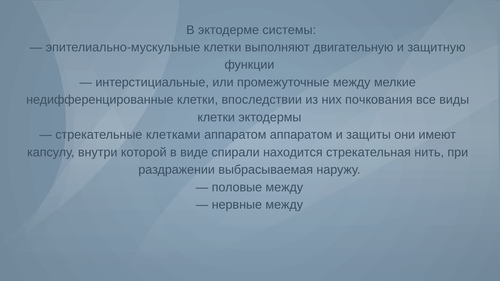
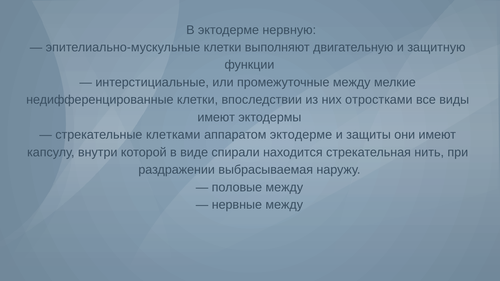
системы: системы -> нервную (289, 30)
почкования: почкования -> отростками (379, 100)
клетки: клетки -> имеют (216, 117)
аппаратом аппаратом: аппаратом -> эктодерме (301, 135)
